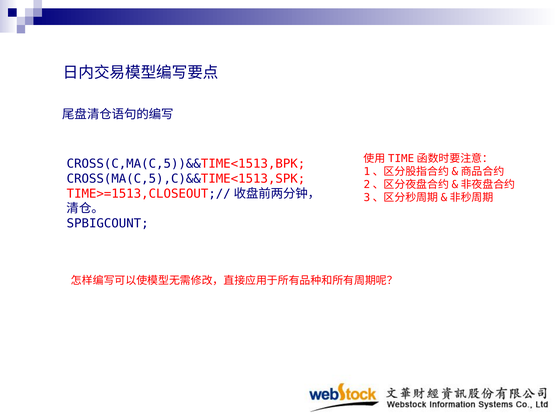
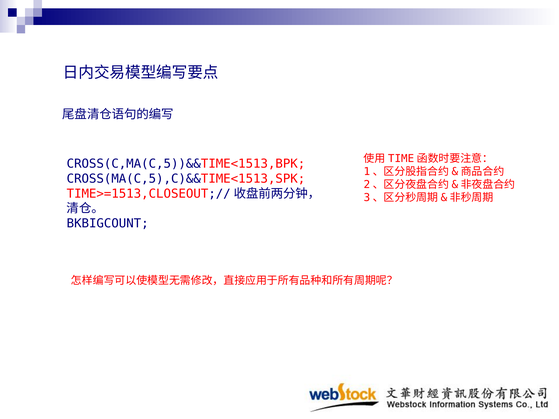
SPBIGCOUNT: SPBIGCOUNT -> BKBIGCOUNT (108, 224)
